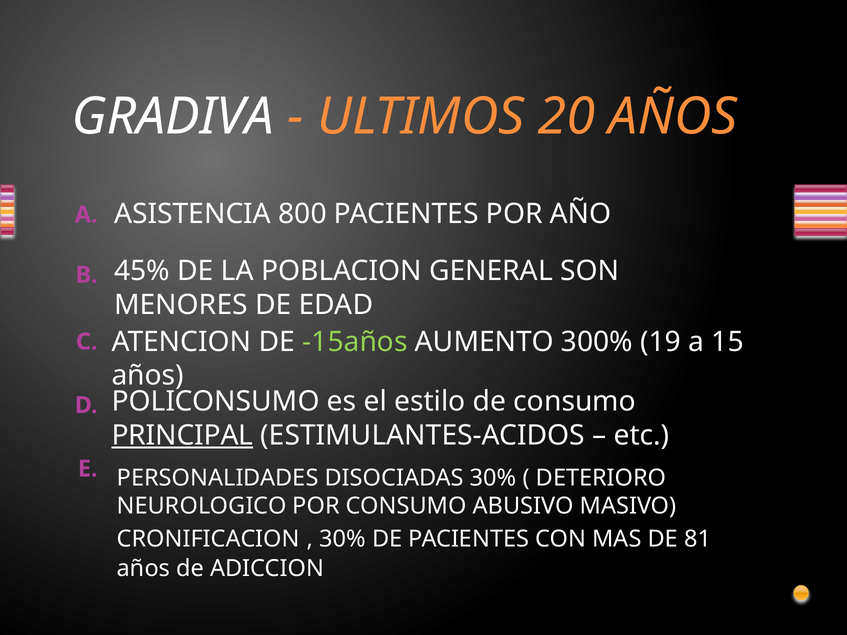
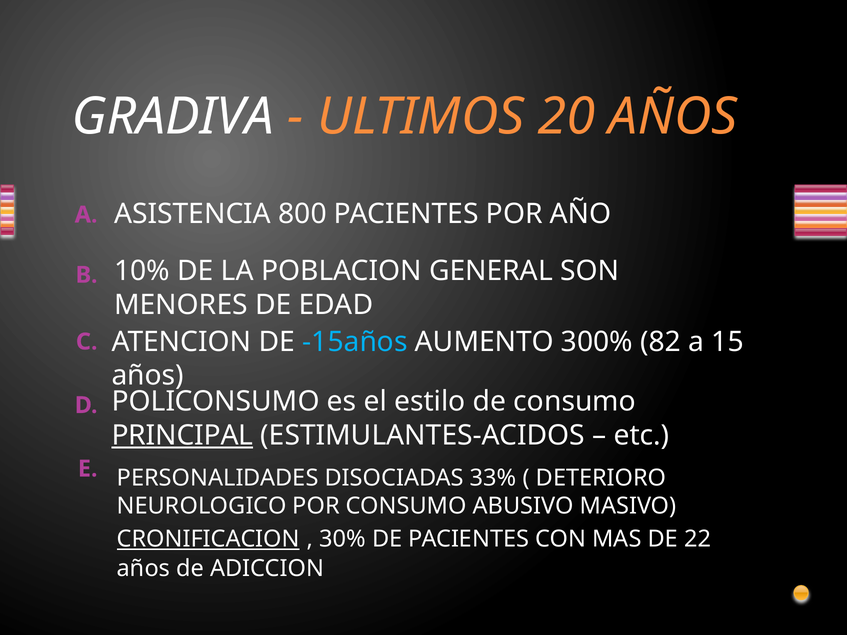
45%: 45% -> 10% (142, 271)
-15años colour: light green -> light blue (355, 342)
19: 19 -> 82 (661, 342)
DISOCIADAS 30%: 30% -> 33% (493, 478)
CRONIFICACION underline: none -> present (208, 539)
81: 81 -> 22 (697, 539)
